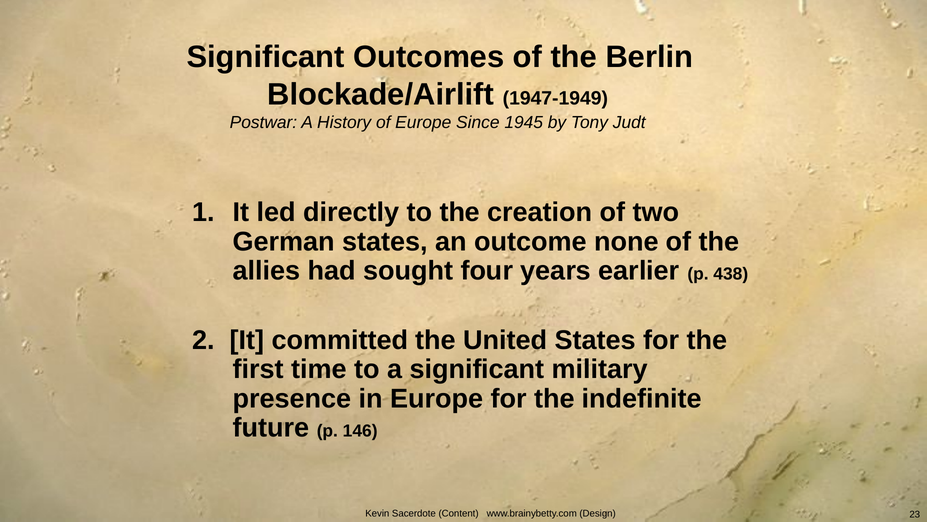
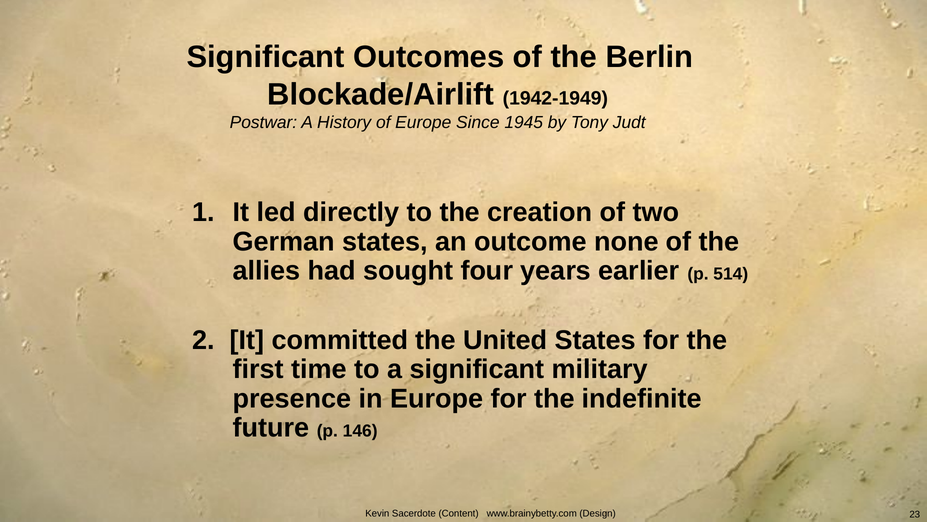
1947-1949: 1947-1949 -> 1942-1949 (555, 98)
438: 438 -> 514 (731, 274)
